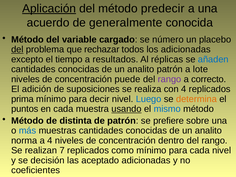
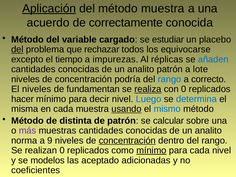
método predecir: predecir -> muestra (163, 8)
generalmente: generalmente -> correctamente (126, 23)
número: número -> estudiar (168, 40)
los adicionadas: adicionadas -> equivocarse (186, 49)
resultados: resultados -> impurezas (115, 59)
puede: puede -> podría (128, 79)
rango colour: purple -> blue (169, 79)
El adición: adición -> niveles (37, 89)
suposiciones: suposiciones -> fundamentan (93, 89)
realiza underline: none -> present (148, 89)
con 4: 4 -> 0 (184, 89)
prima: prima -> hacer (22, 99)
determina colour: orange -> blue (196, 99)
puntos: puntos -> misma (25, 109)
prefiere: prefiere -> calcular (169, 121)
más colour: blue -> purple (27, 131)
a 4: 4 -> 9 (50, 140)
concentración underline: none -> present (127, 140)
realizan 7: 7 -> 0 (62, 150)
mínimo underline: none -> present (151, 150)
decisión: decisión -> modelos (48, 160)
